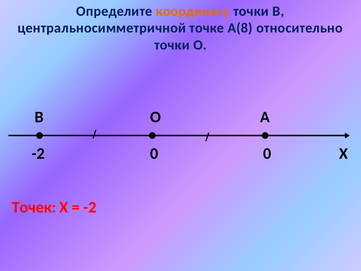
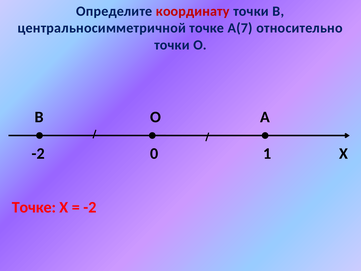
координату colour: orange -> red (193, 11)
А(8: А(8 -> А(7 (240, 28)
-2 0: 0 -> 1 (267, 154)
Точек: Точек -> Точке (34, 207)
